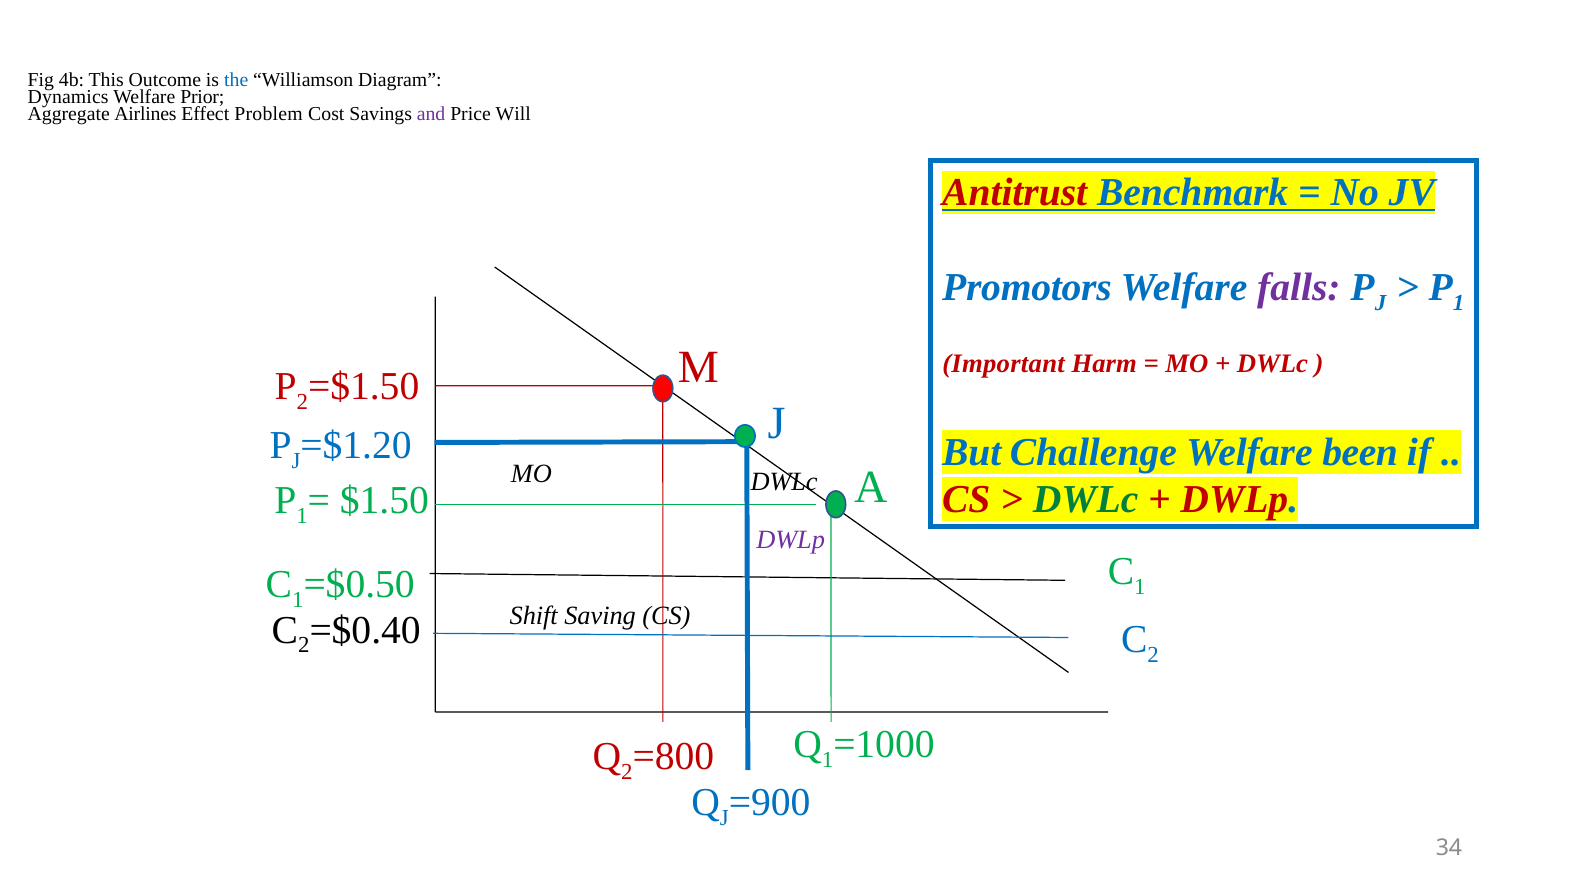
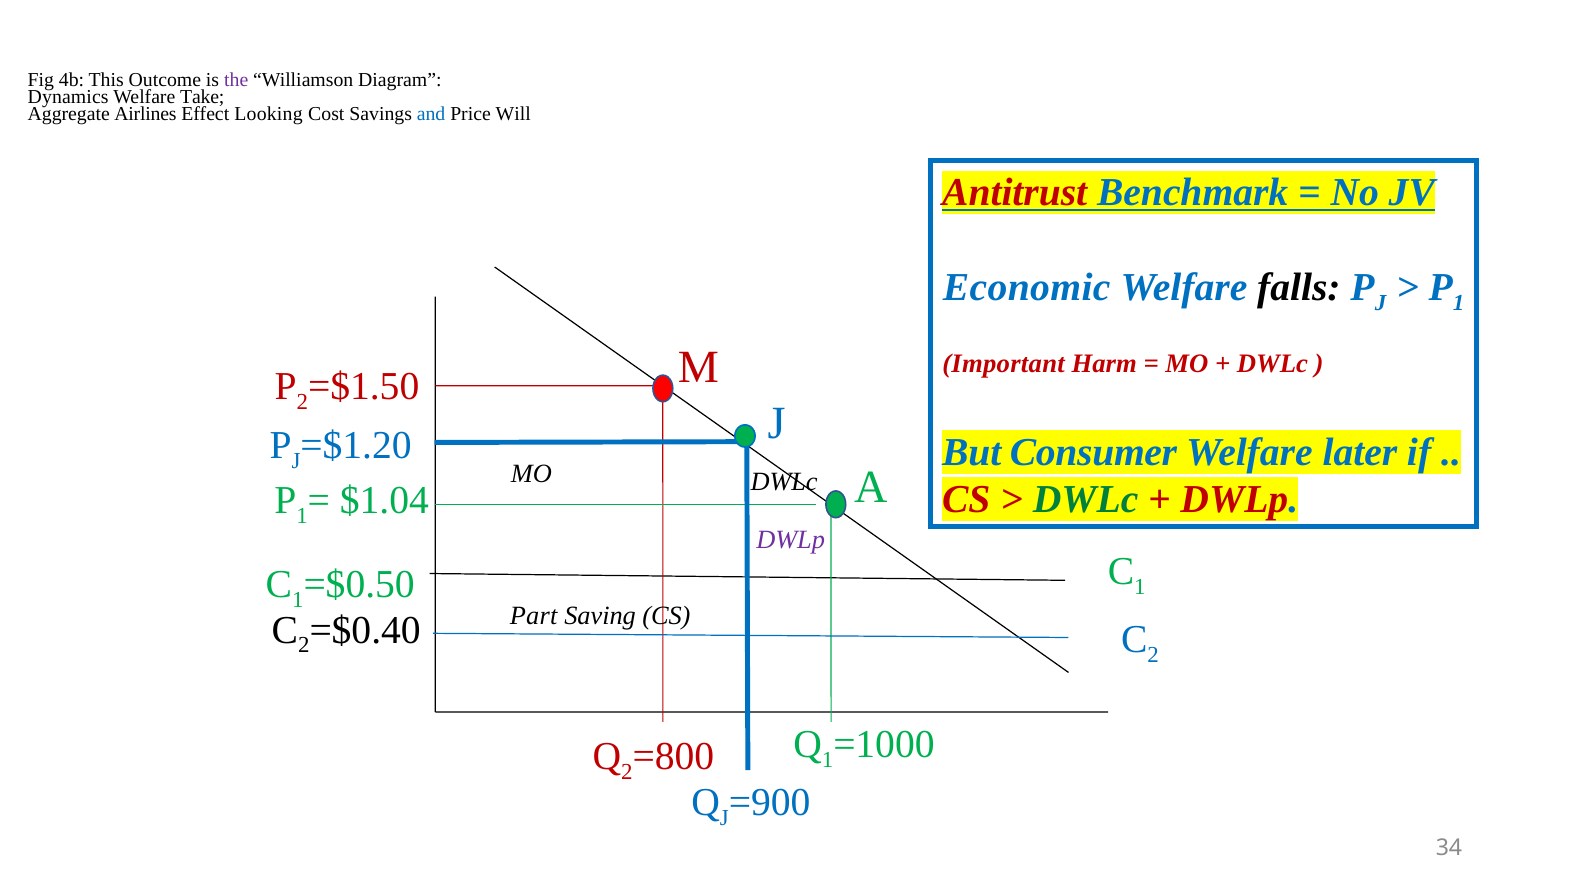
the colour: blue -> purple (236, 80)
Prior: Prior -> Take (202, 97)
Problem: Problem -> Looking (269, 114)
and colour: purple -> blue (431, 114)
Promotors: Promotors -> Economic (1027, 288)
falls colour: purple -> black (1299, 288)
Challenge: Challenge -> Consumer (1093, 452)
been: been -> later (1360, 452)
$1.50: $1.50 -> $1.04 (384, 501)
Shift: Shift -> Part (534, 616)
